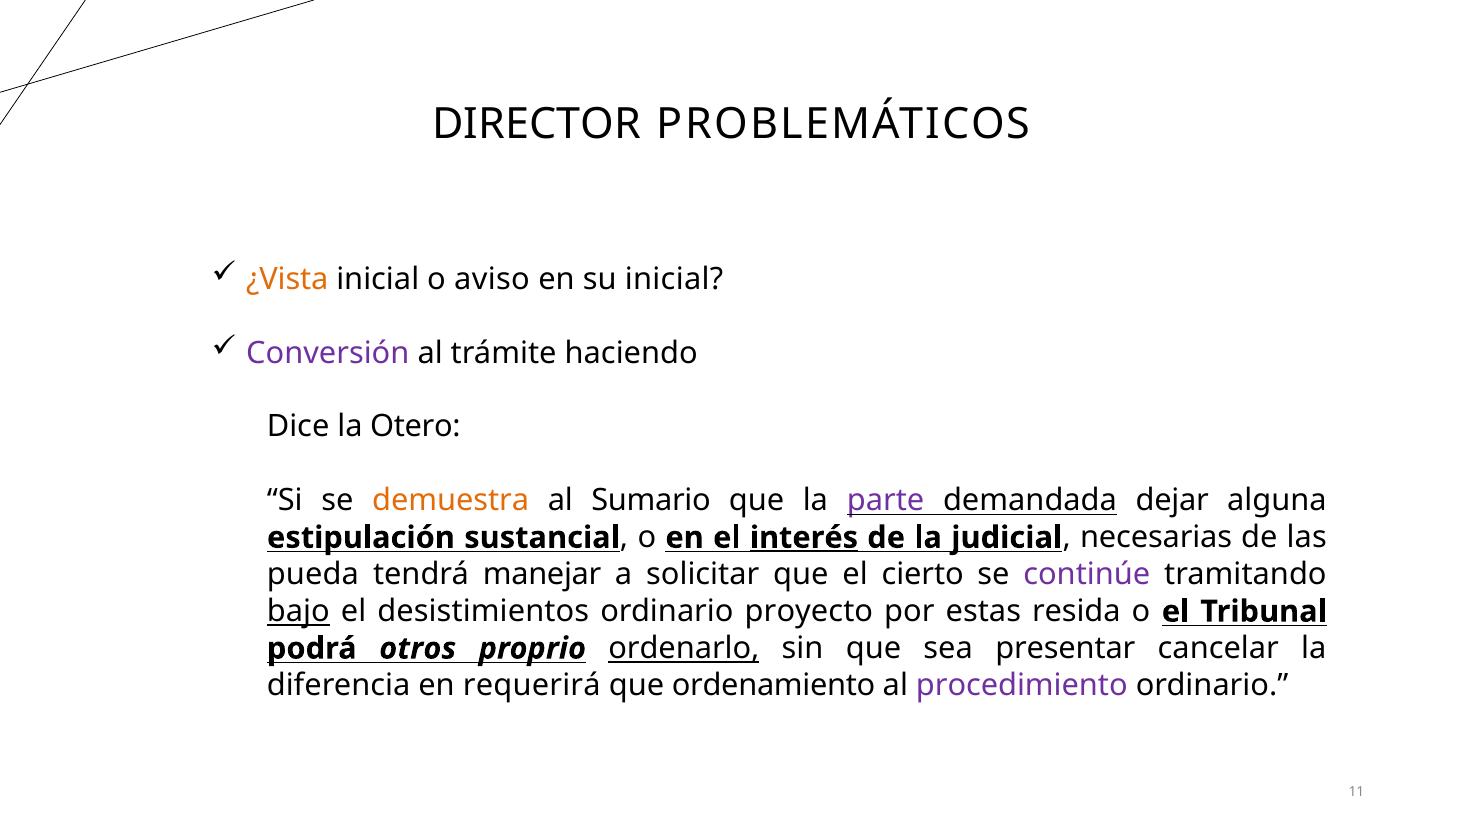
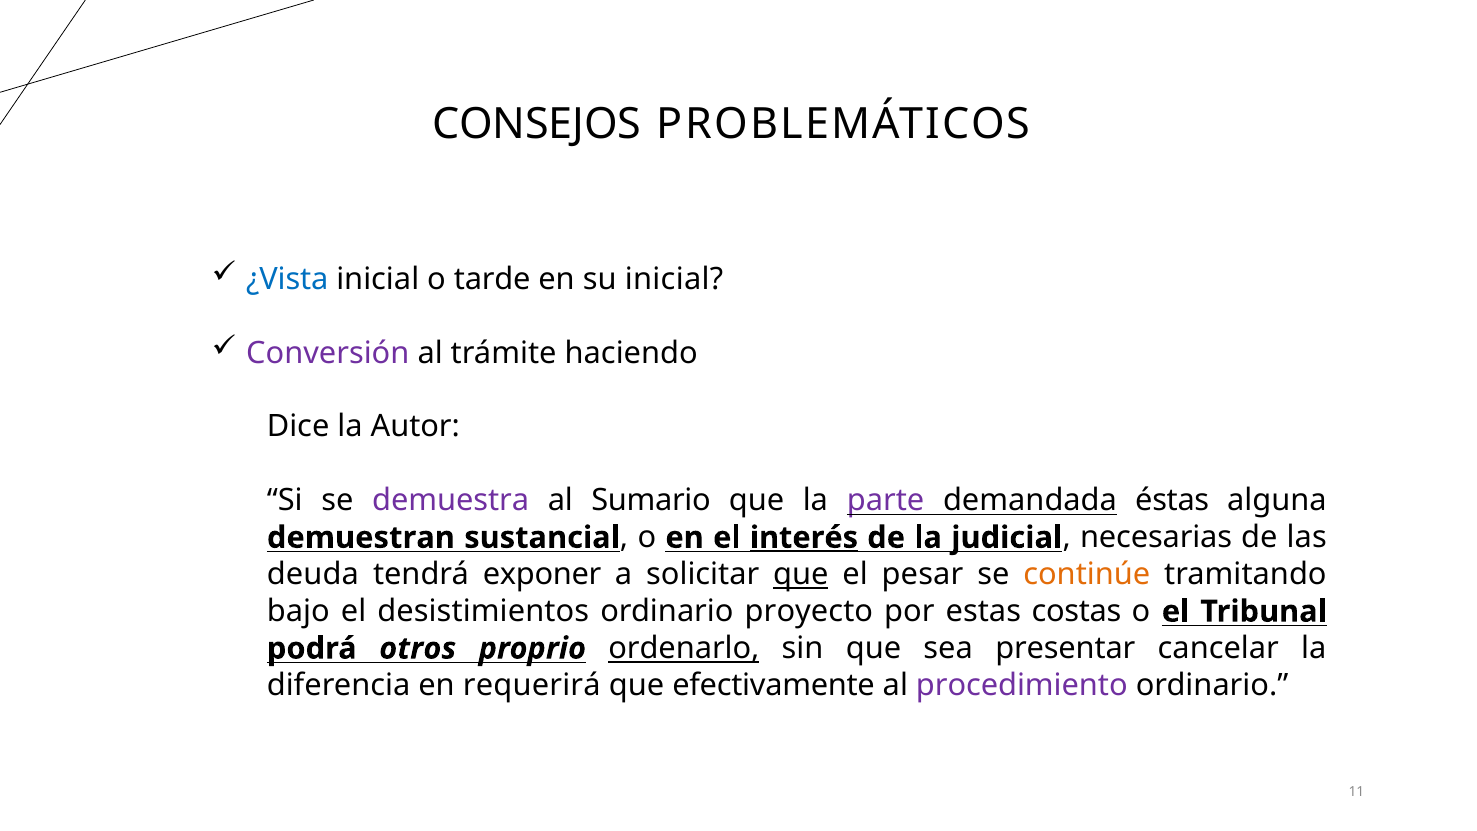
DIRECTOR: DIRECTOR -> CONSEJOS (537, 124)
¿Vista colour: orange -> blue (287, 279)
aviso: aviso -> tarde (492, 279)
Otero: Otero -> Autor (415, 427)
demuestra colour: orange -> purple (451, 501)
dejar: dejar -> éstas (1172, 501)
estipulación: estipulación -> demuestran (361, 538)
pueda: pueda -> deuda (313, 574)
manejar: manejar -> exponer (542, 574)
que underline: none -> present (801, 574)
cierto: cierto -> pesar (923, 574)
continúe colour: purple -> orange (1087, 574)
bajo underline: present -> none (298, 611)
resida: resida -> costas (1076, 611)
ordenamiento: ordenamiento -> efectivamente (774, 685)
